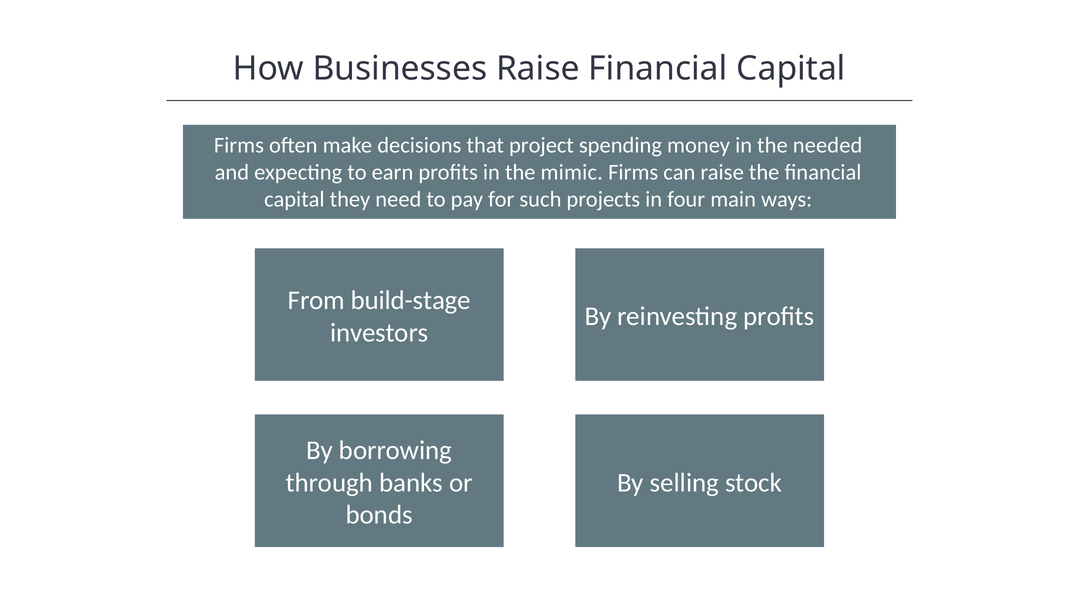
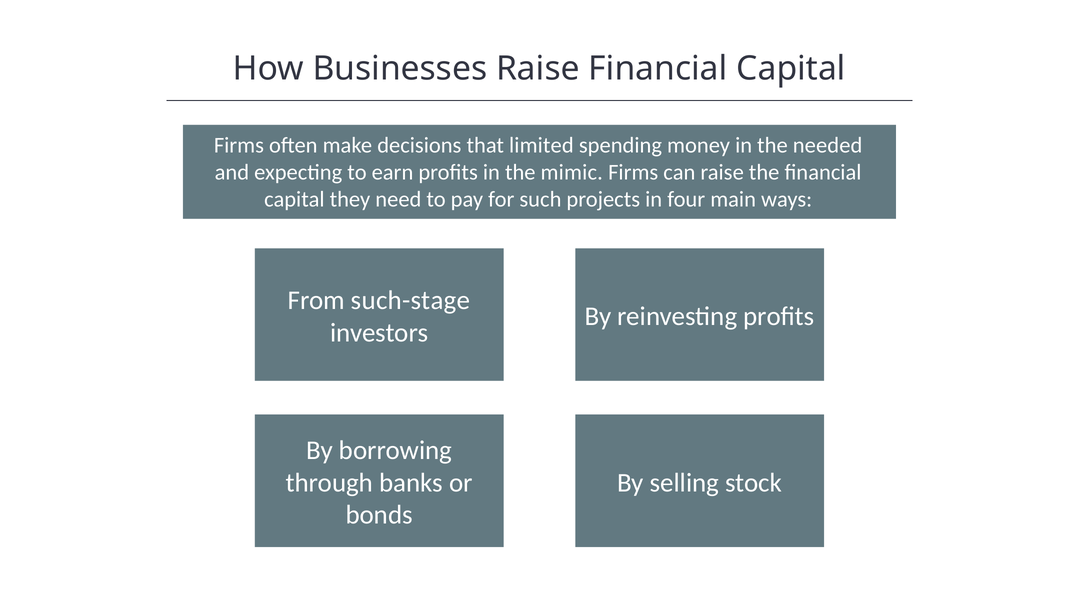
project: project -> limited (541, 145)
build-stage: build-stage -> such-stage (411, 300)
